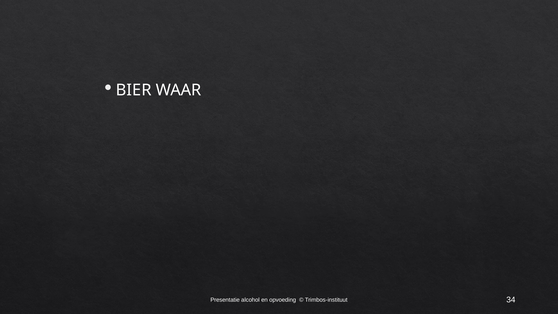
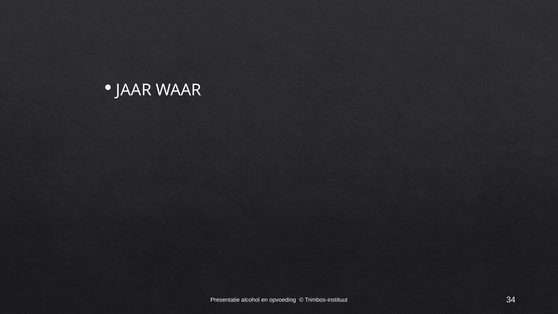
BIER: BIER -> JAAR (134, 90)
